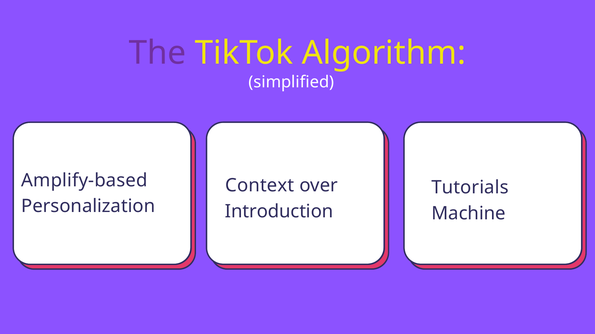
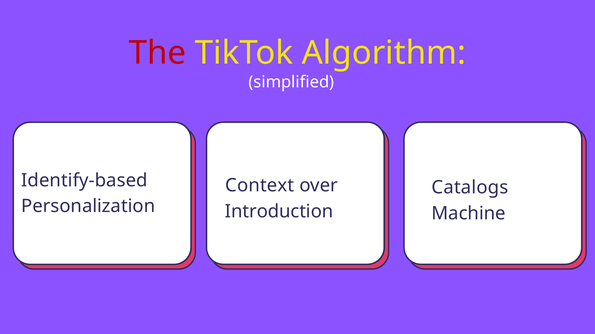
The colour: purple -> red (158, 53)
Amplify-based: Amplify-based -> Identify-based (84, 181)
Tutorials: Tutorials -> Catalogs (470, 188)
